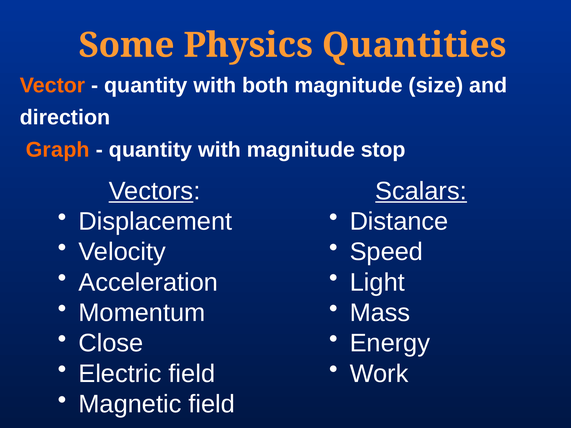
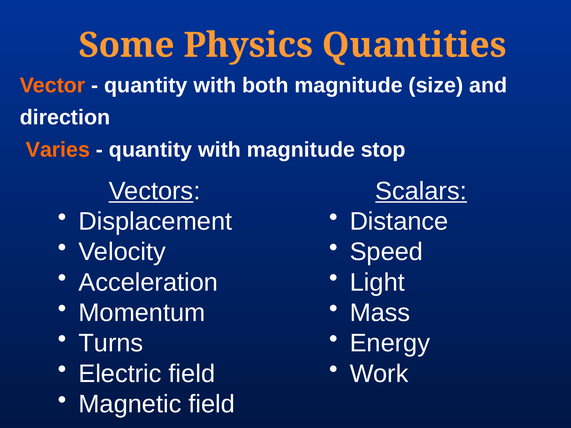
Graph: Graph -> Varies (58, 150)
Close: Close -> Turns (111, 343)
